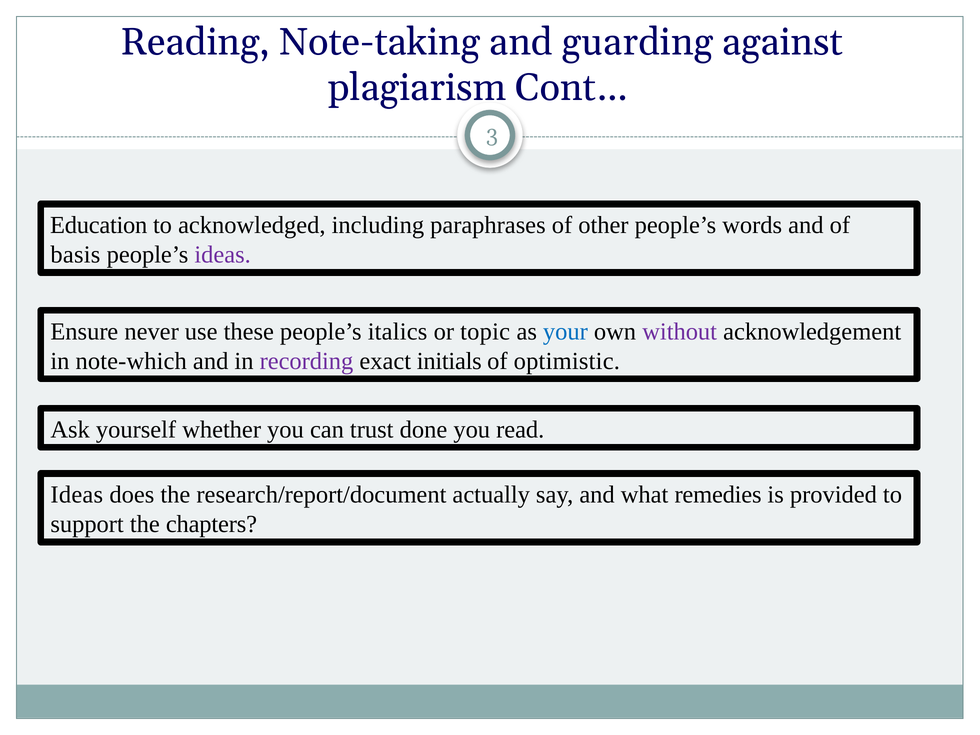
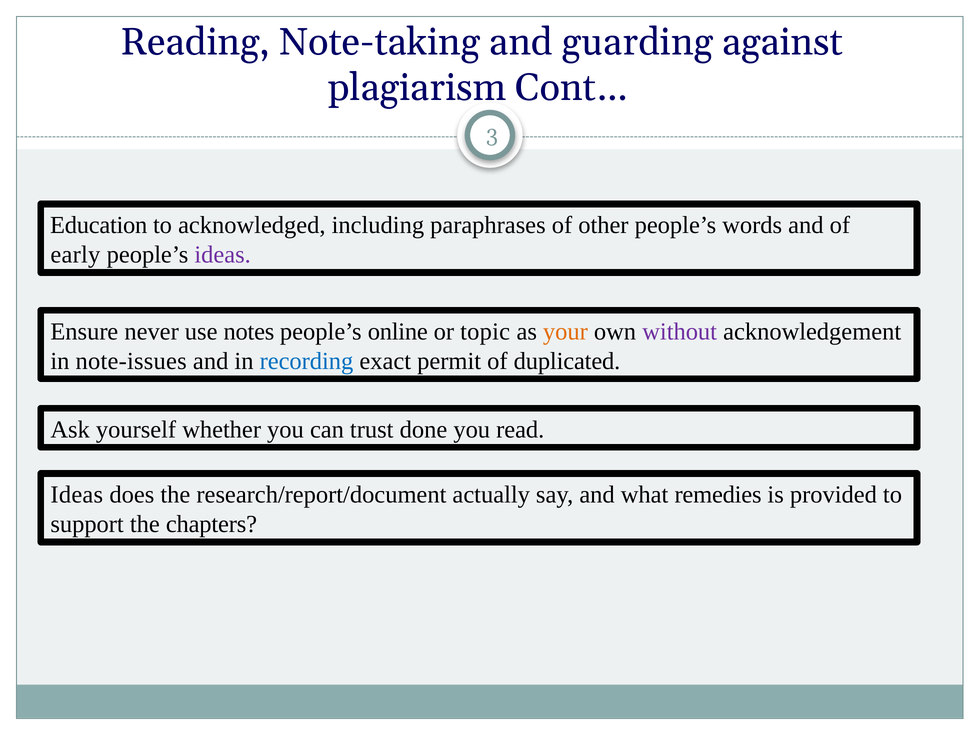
basis: basis -> early (75, 255)
these: these -> notes (249, 332)
italics: italics -> online (398, 332)
your colour: blue -> orange (565, 332)
note-which: note-which -> note-issues (131, 361)
recording colour: purple -> blue (306, 361)
initials: initials -> permit (449, 361)
optimistic: optimistic -> duplicated (567, 361)
